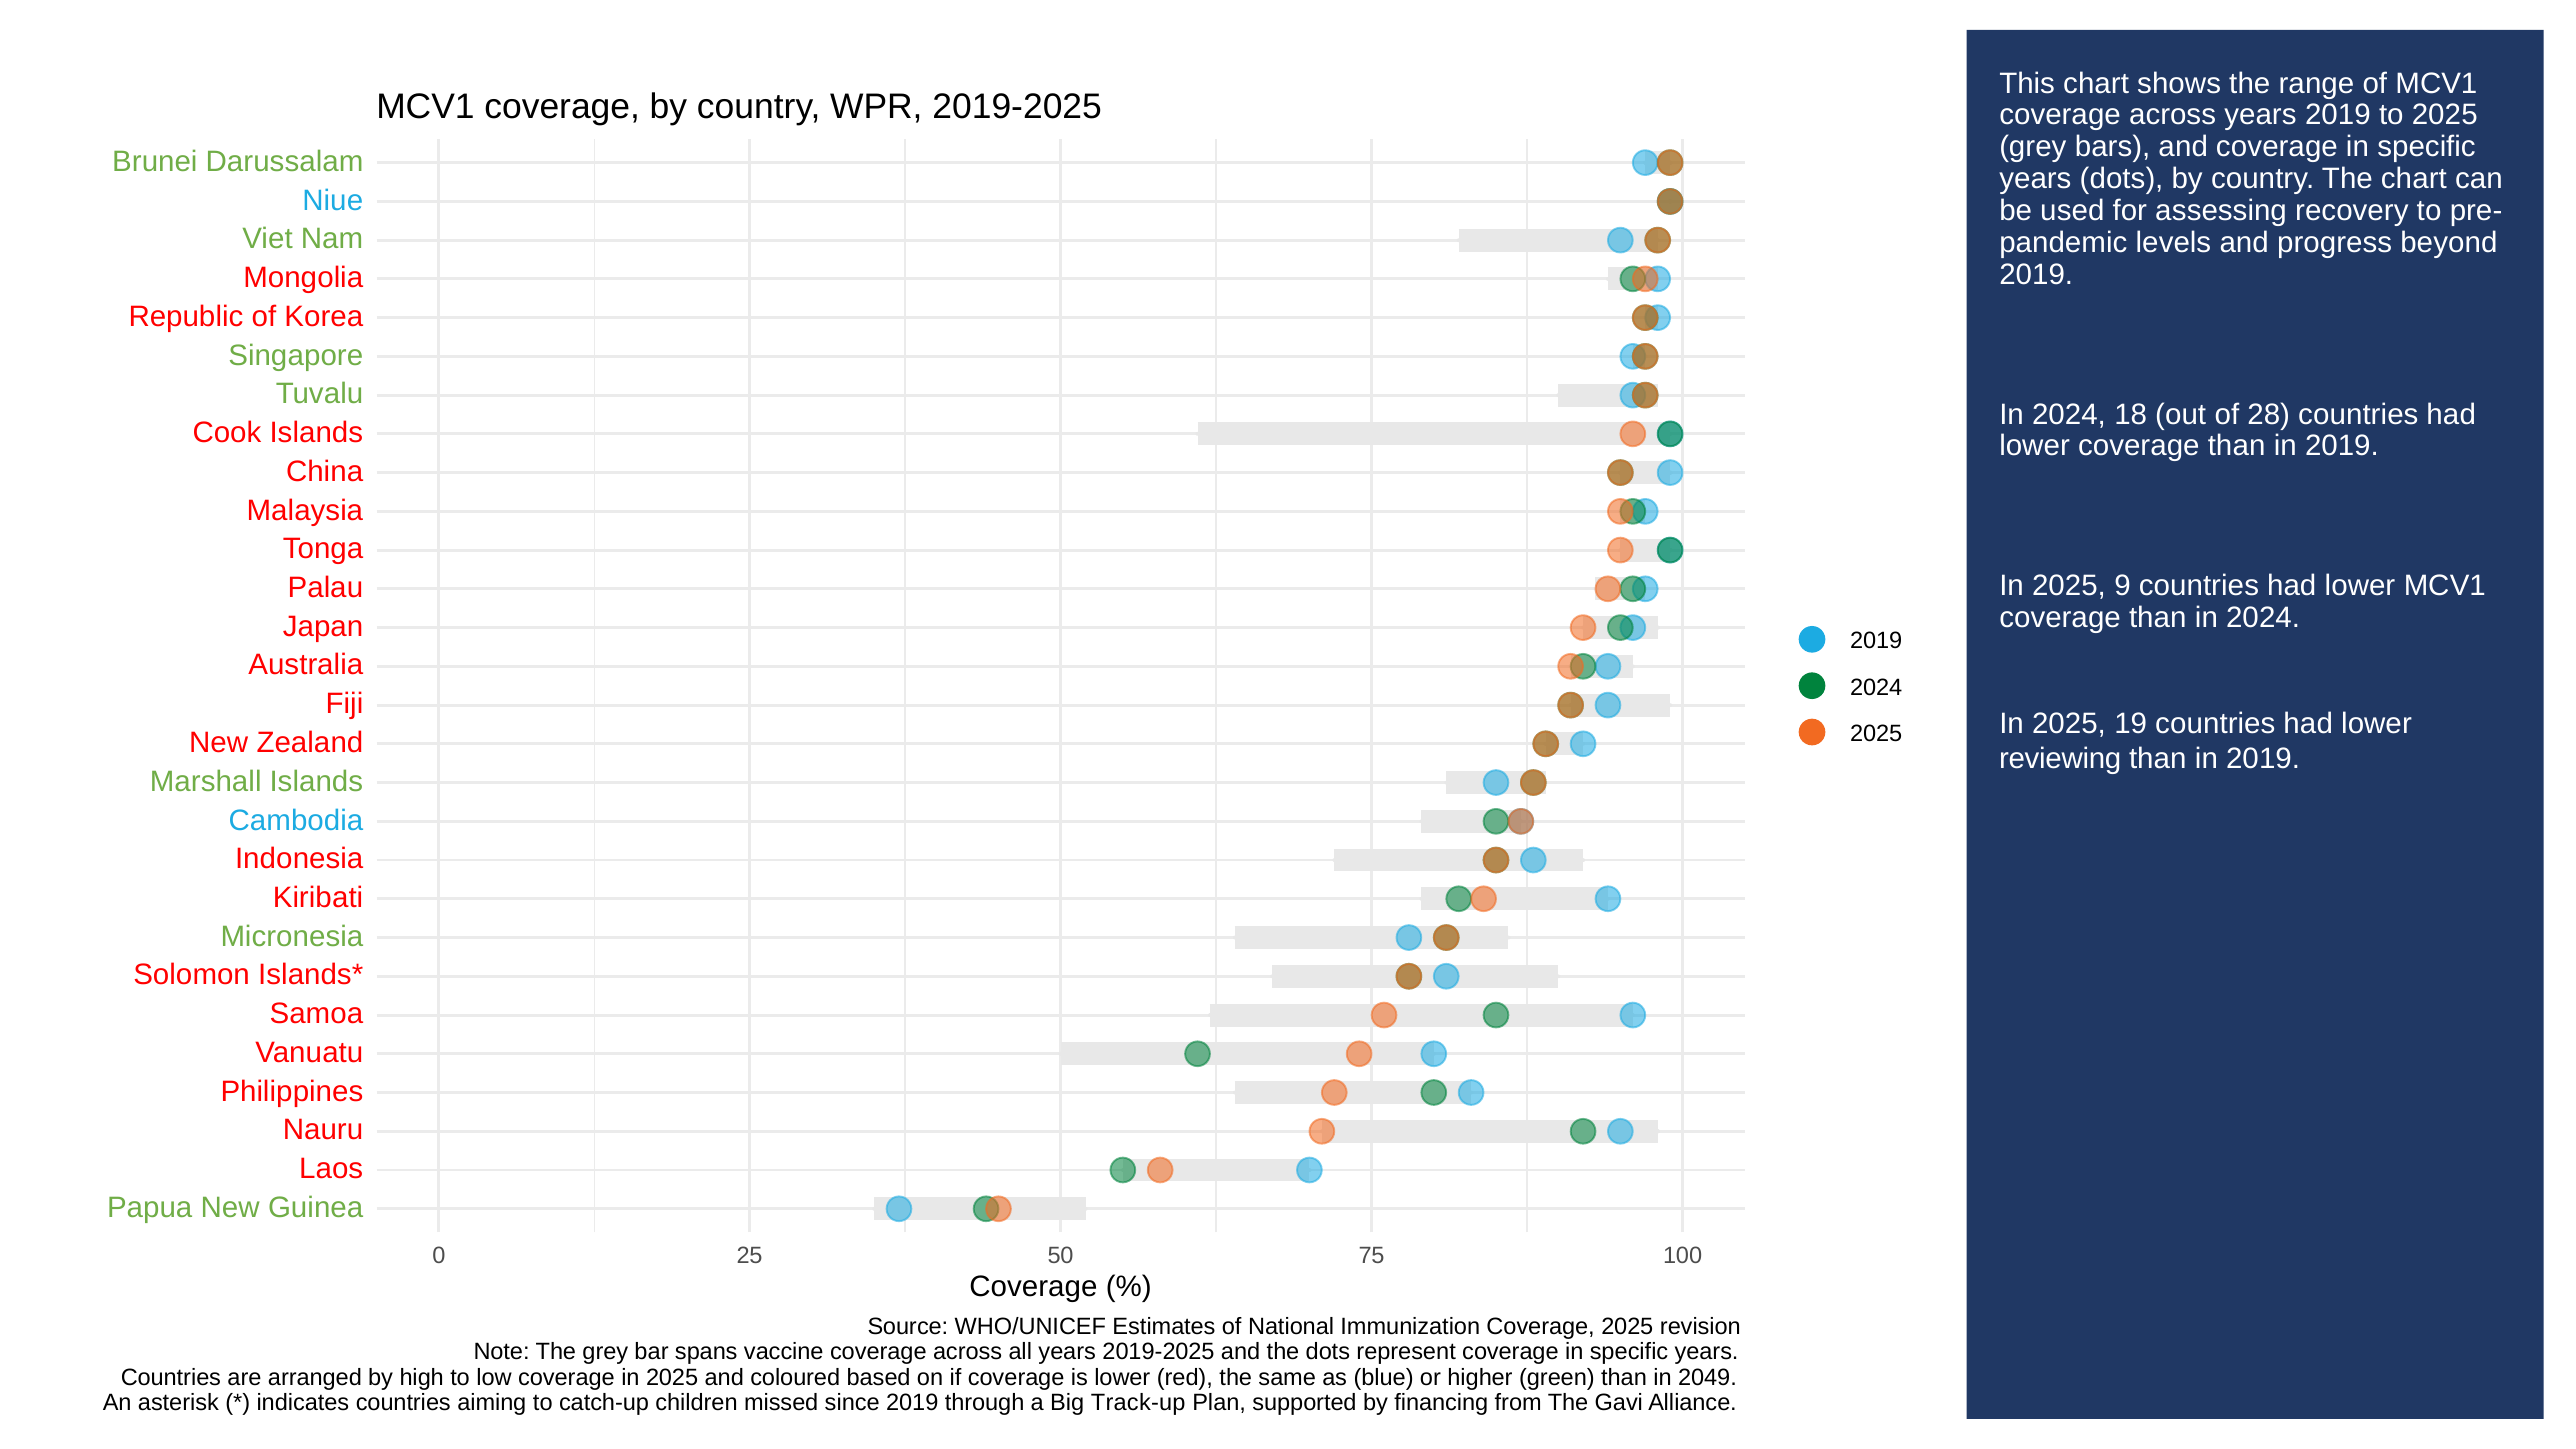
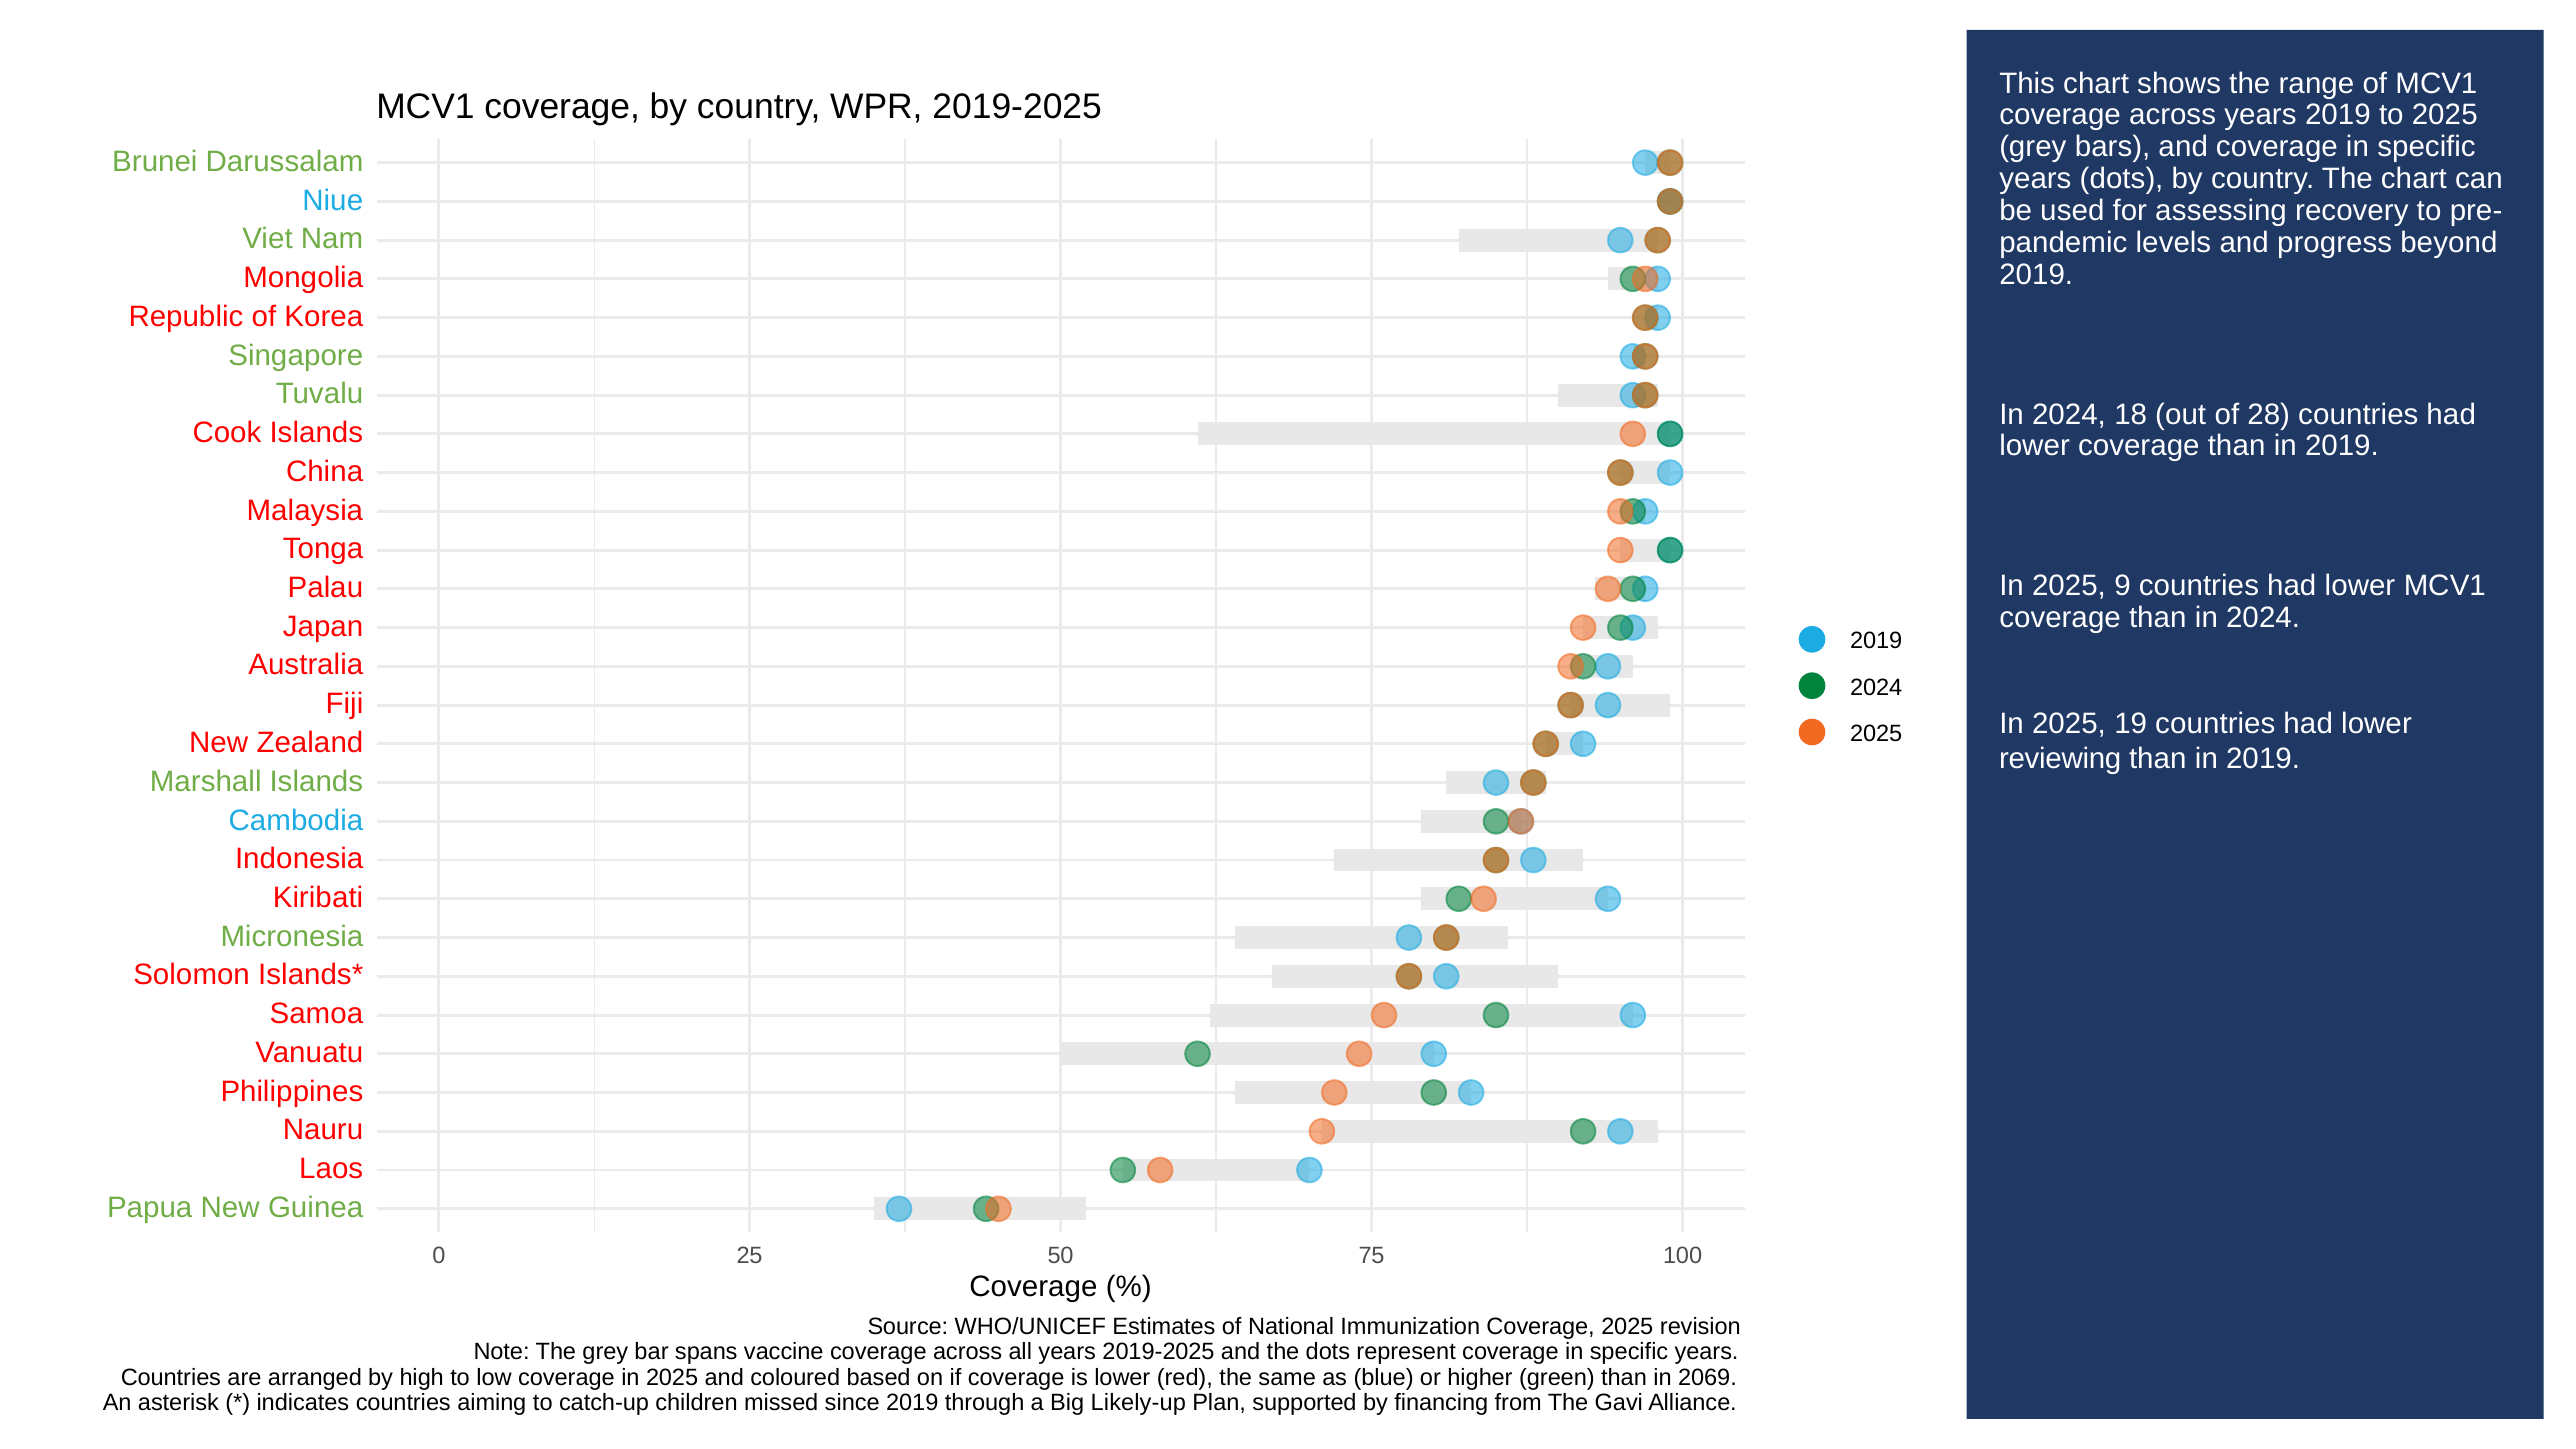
2049: 2049 -> 2069 (1707, 1378)
Track-up: Track-up -> Likely-up (1138, 1403)
